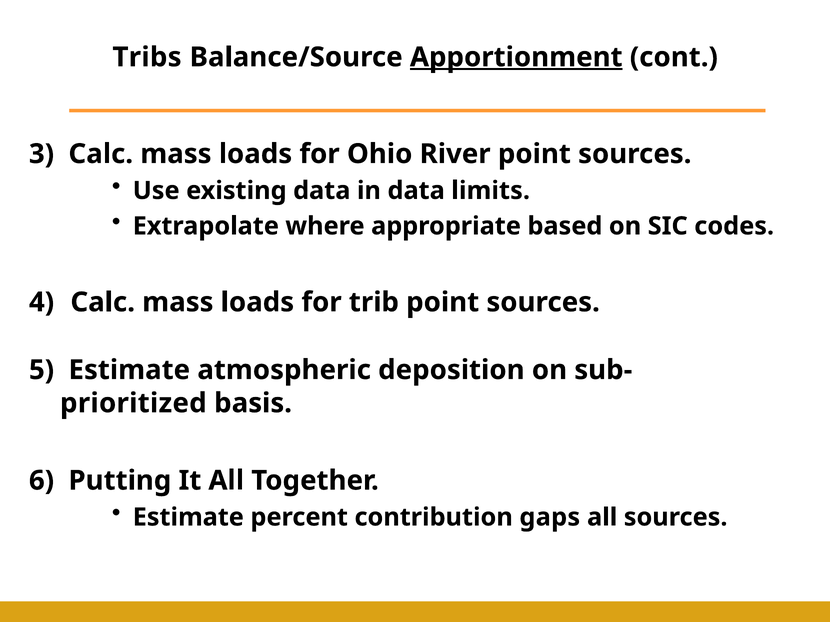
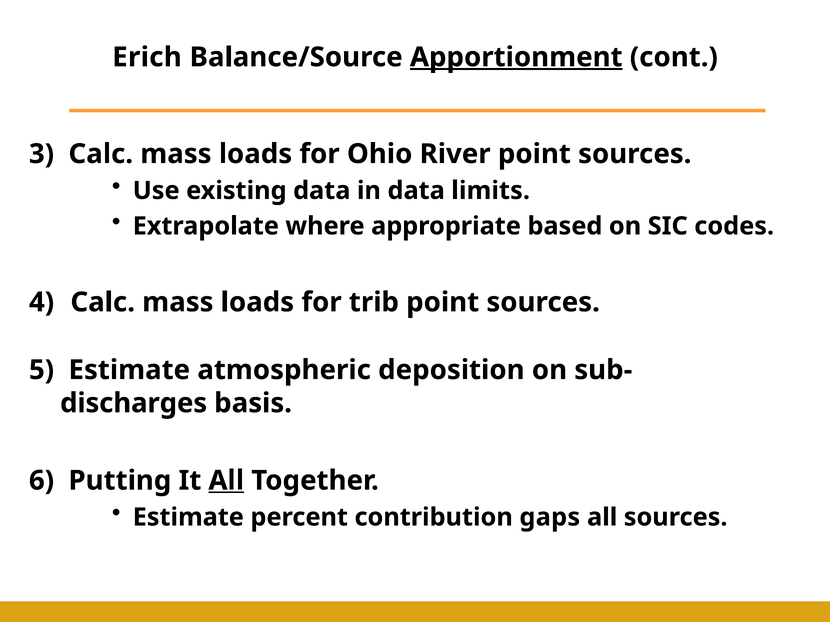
Tribs: Tribs -> Erich (147, 57)
prioritized: prioritized -> discharges (134, 403)
All underline: none -> present (226, 481)
